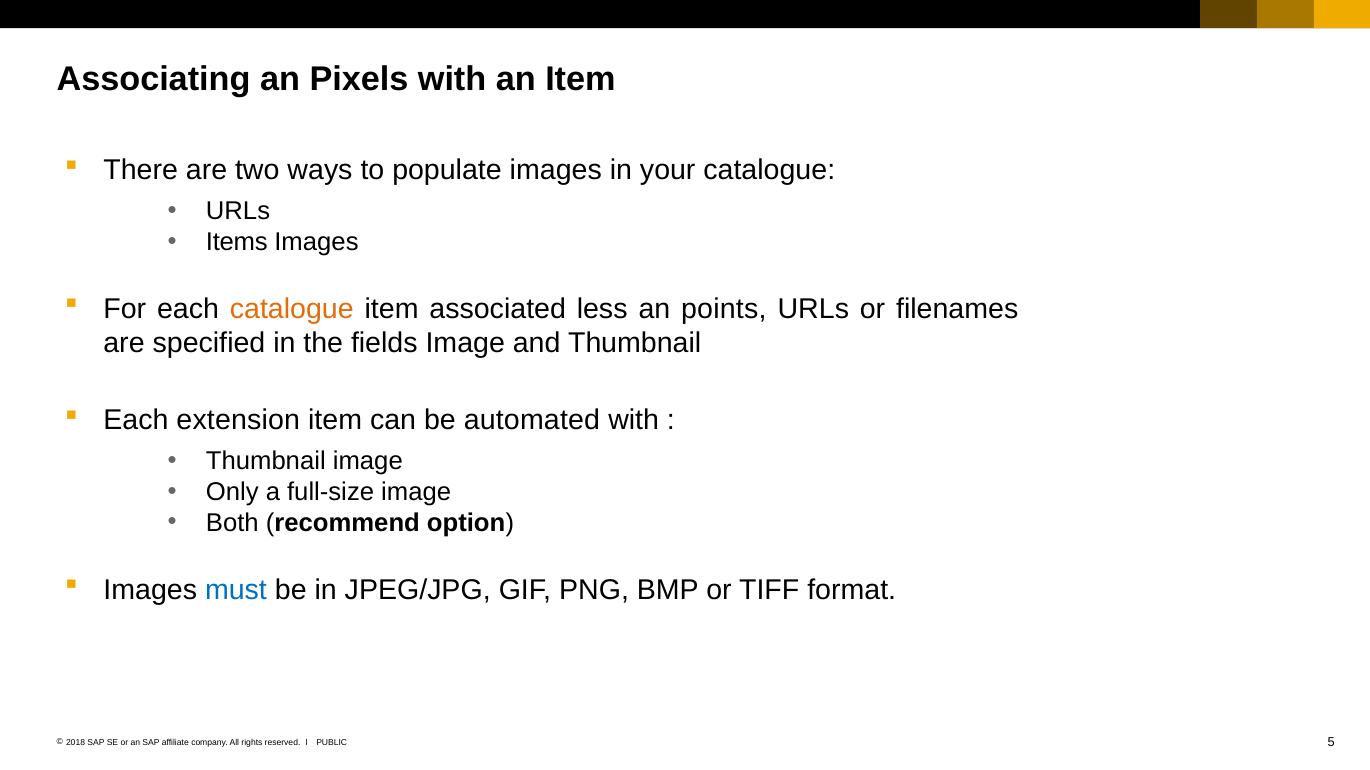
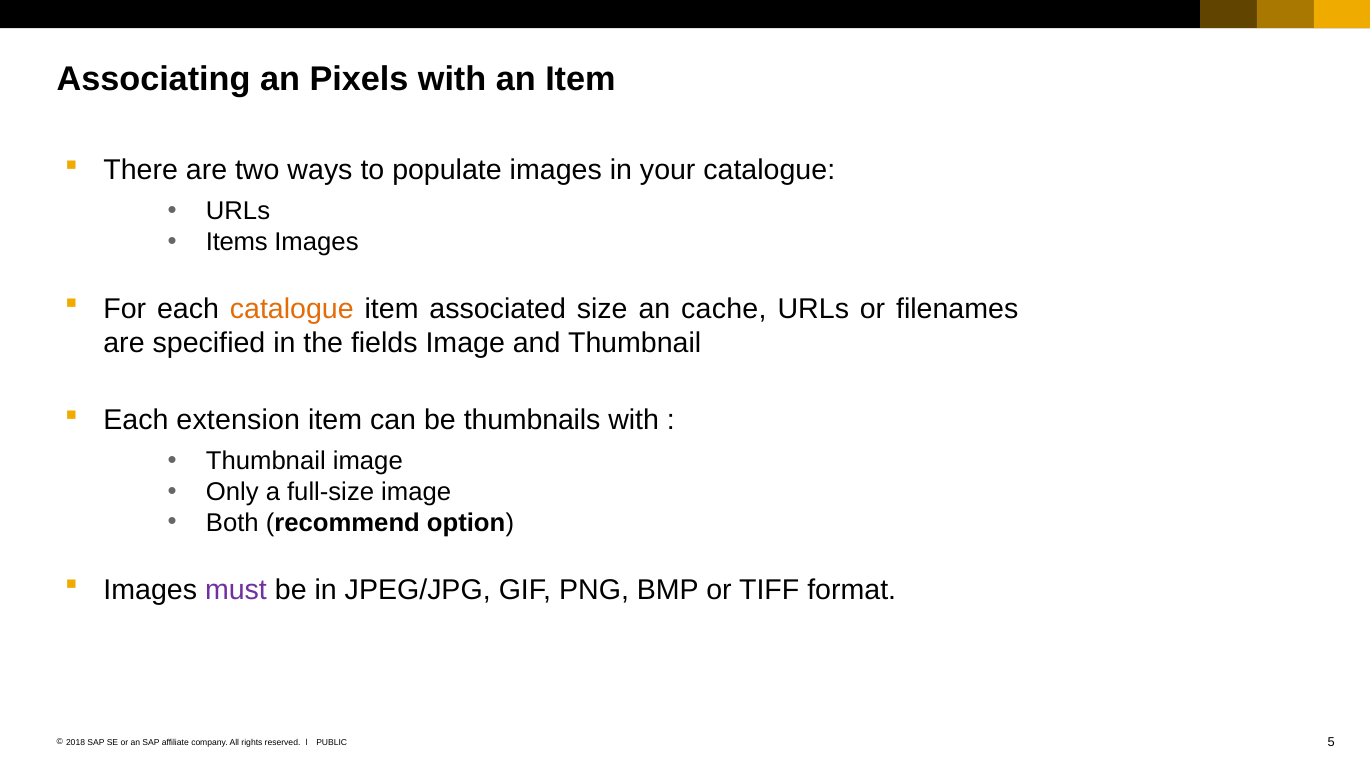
less: less -> size (602, 309)
points: points -> cache (724, 309)
automated: automated -> thumbnails (532, 420)
must colour: blue -> purple (236, 590)
